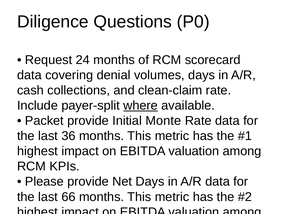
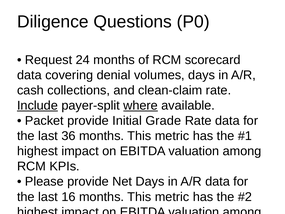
Include underline: none -> present (37, 105)
Monte: Monte -> Grade (163, 121)
66: 66 -> 16 (68, 197)
